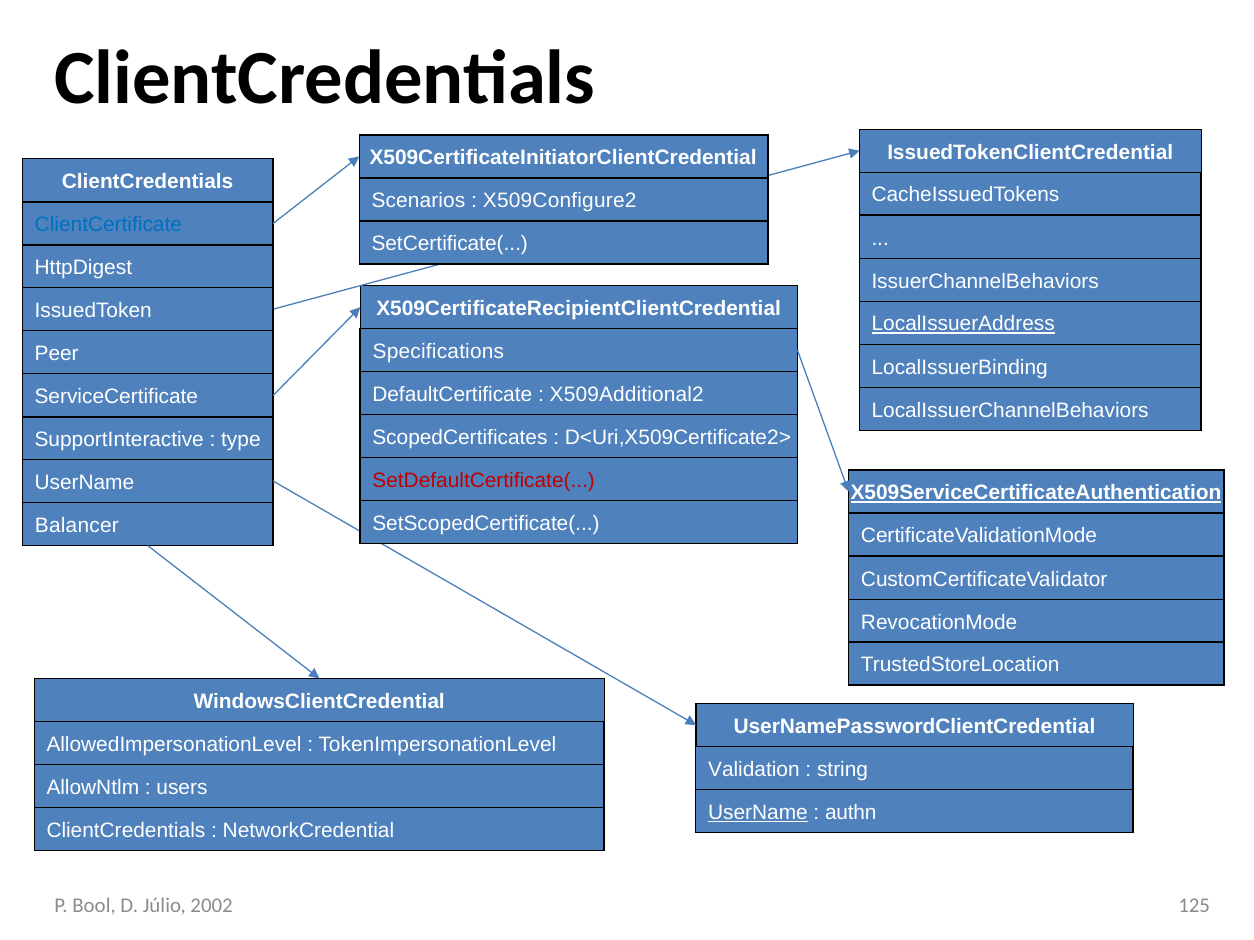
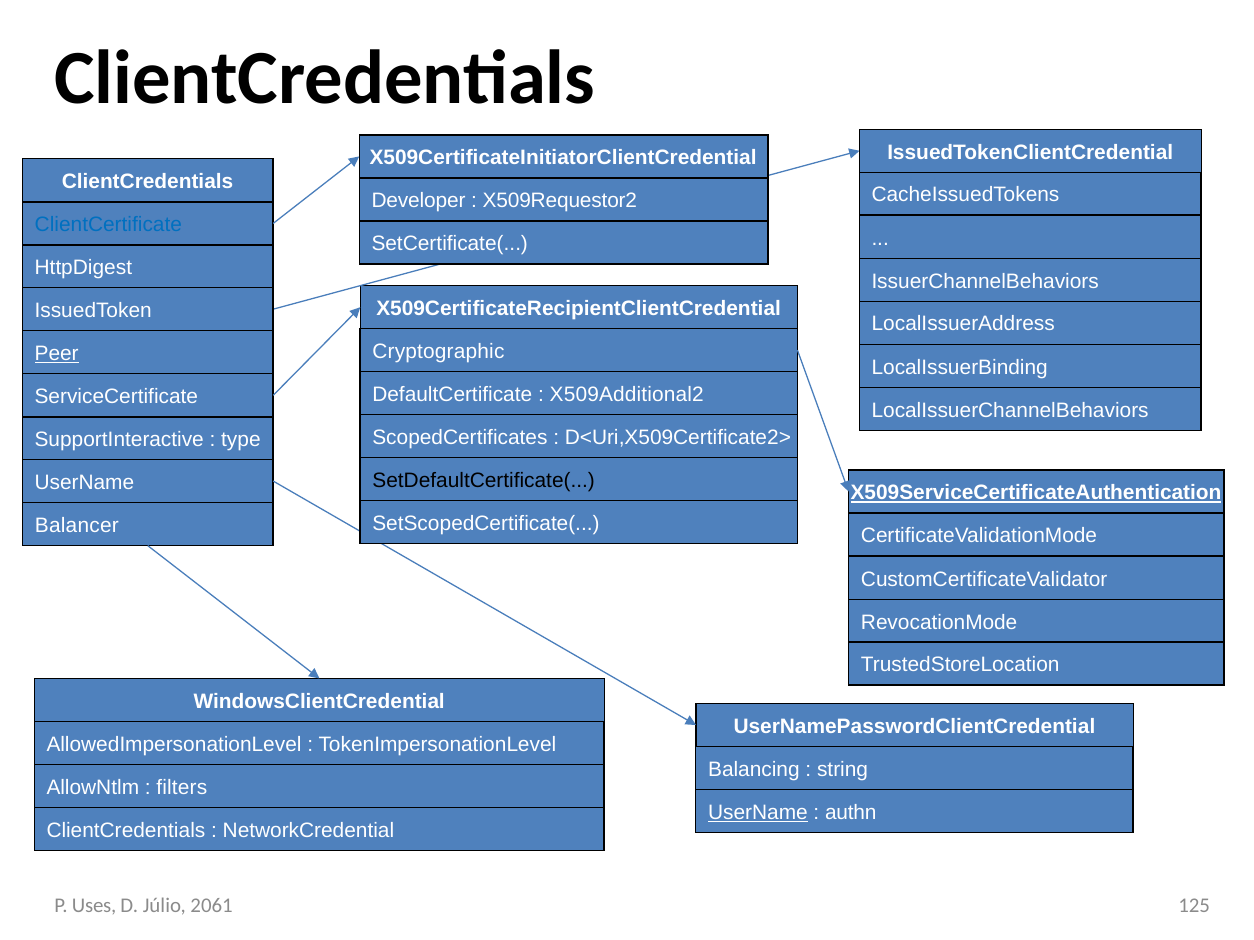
Scenarios: Scenarios -> Developer (419, 201)
X509Configure2: X509Configure2 -> X509Requestor2 (560, 201)
LocalIssuerAddress underline: present -> none (963, 324)
Specifications: Specifications -> Cryptographic (438, 352)
Peer underline: none -> present (57, 354)
SetDefaultCertificate( colour: red -> black (484, 481)
Validation: Validation -> Balancing (754, 770)
users: users -> filters (182, 788)
Bool: Bool -> Uses (94, 906)
2002: 2002 -> 2061 (212, 906)
